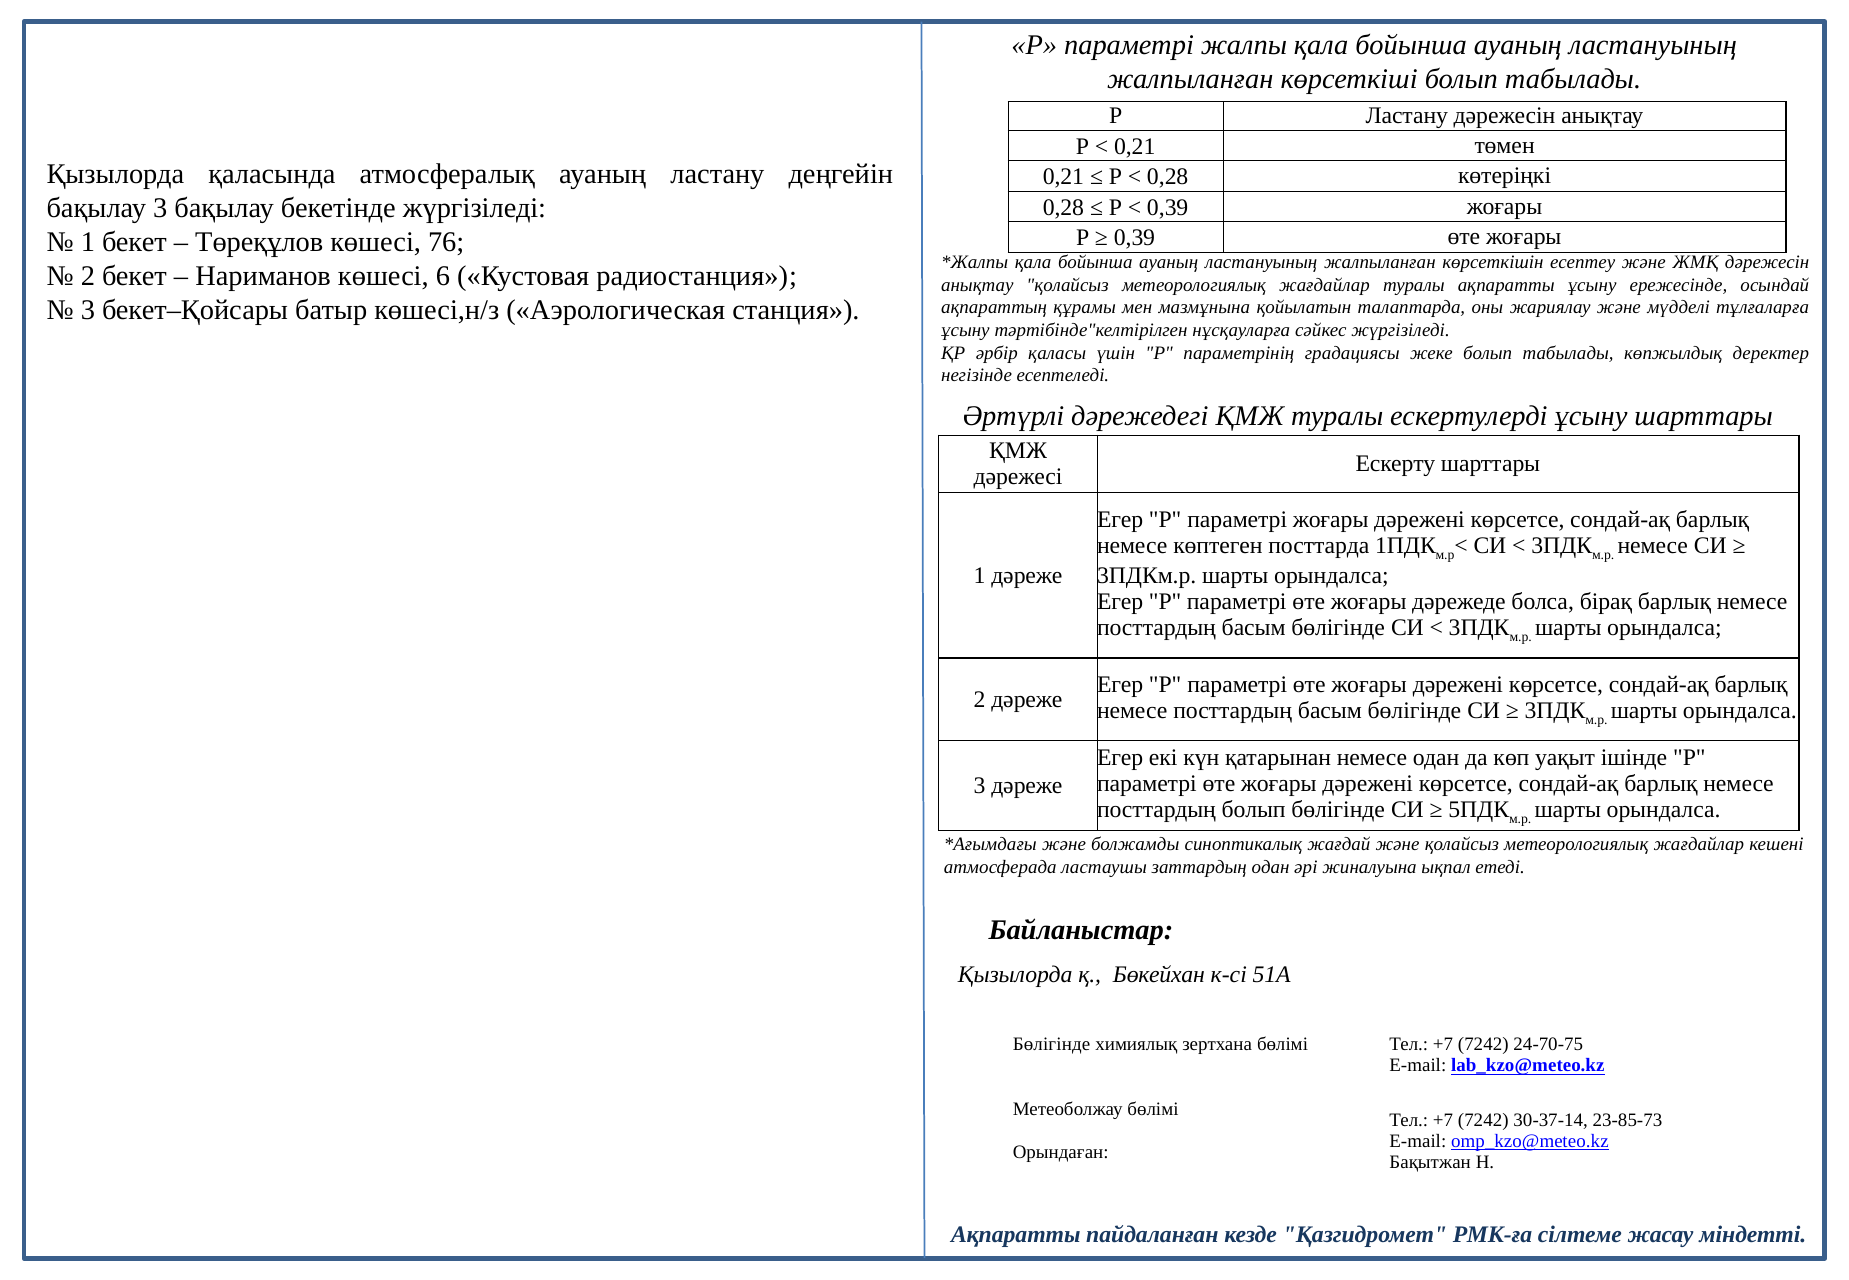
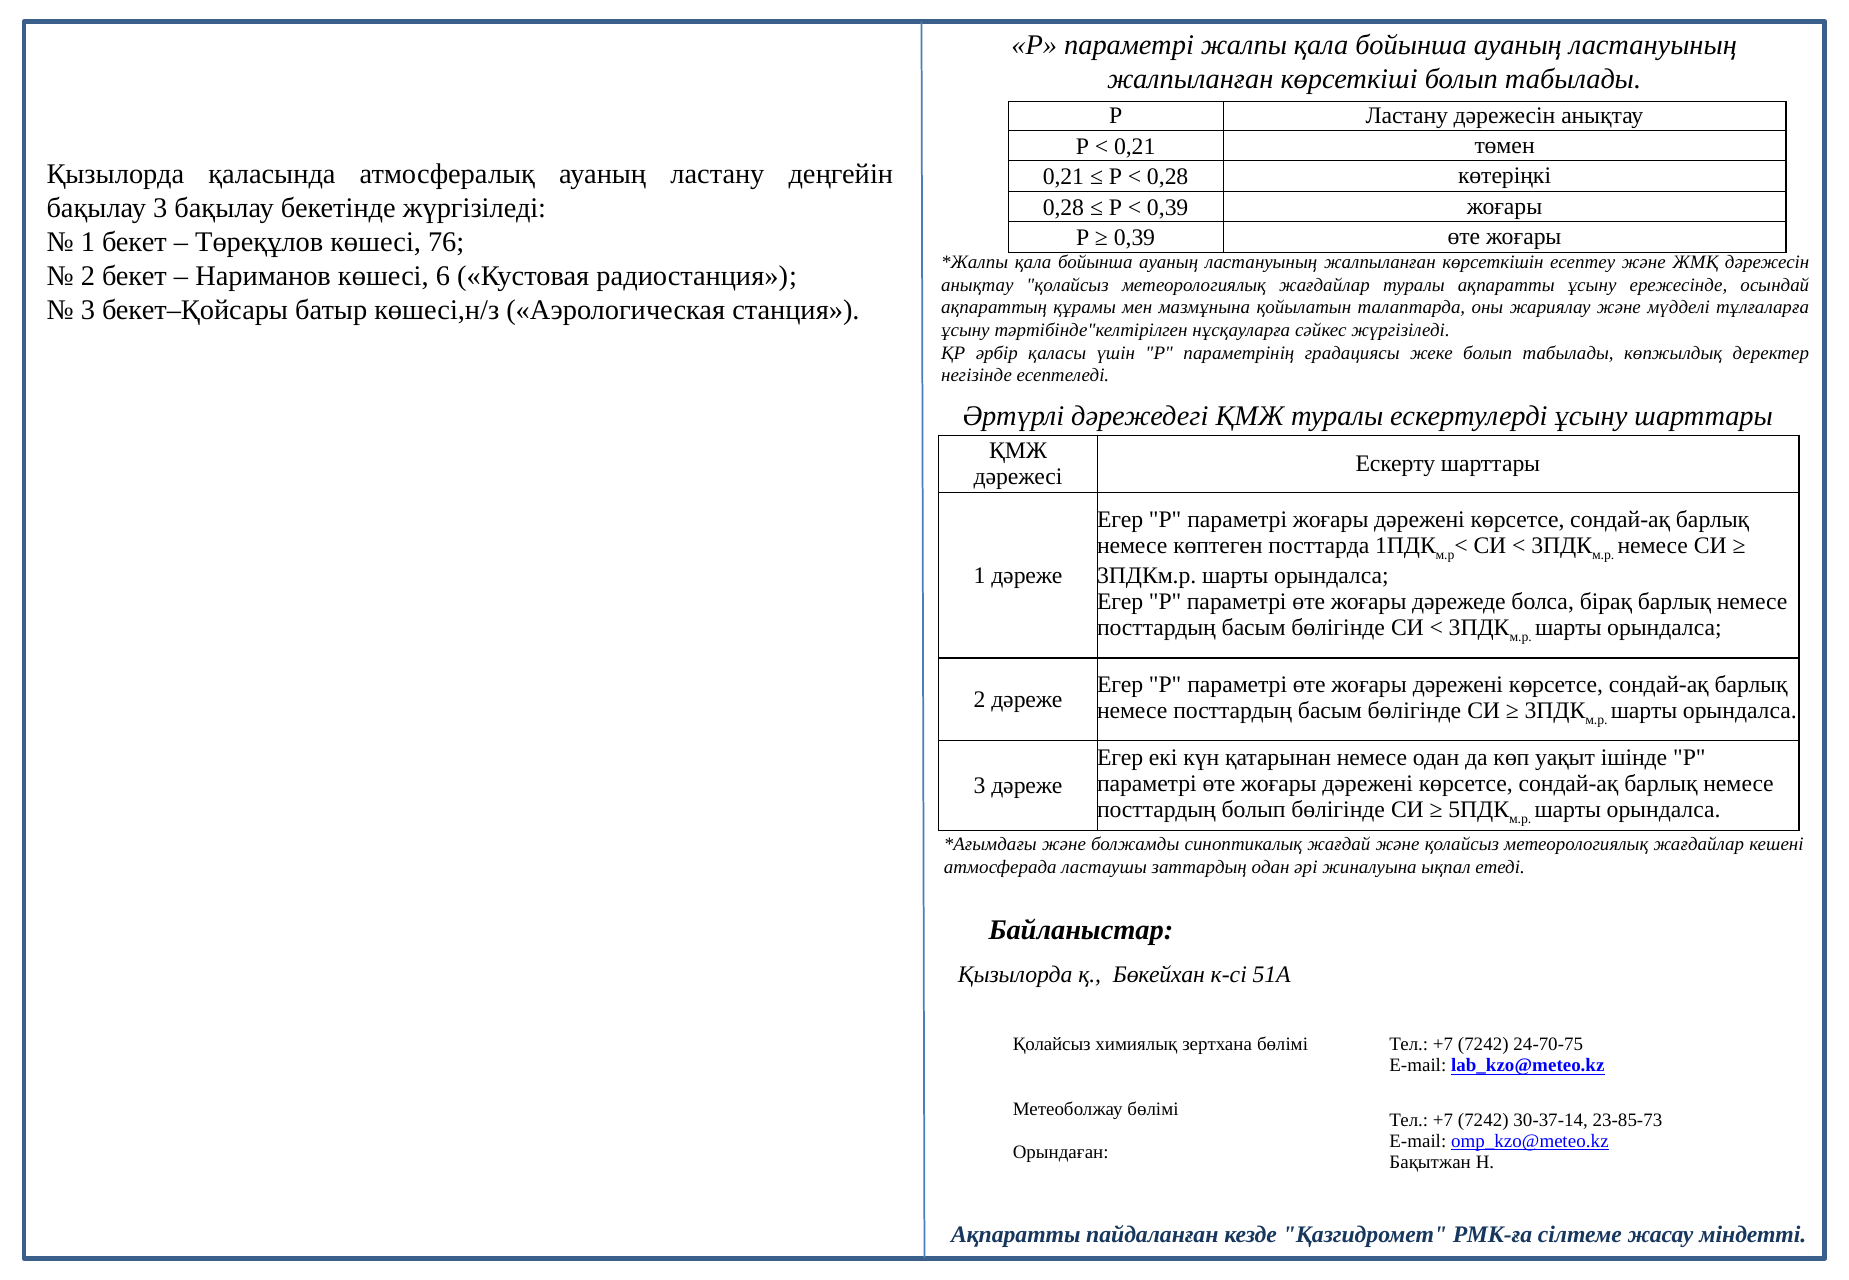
Бөлігінде: Бөлігінде -> Қолайсыз (1052, 1045)
